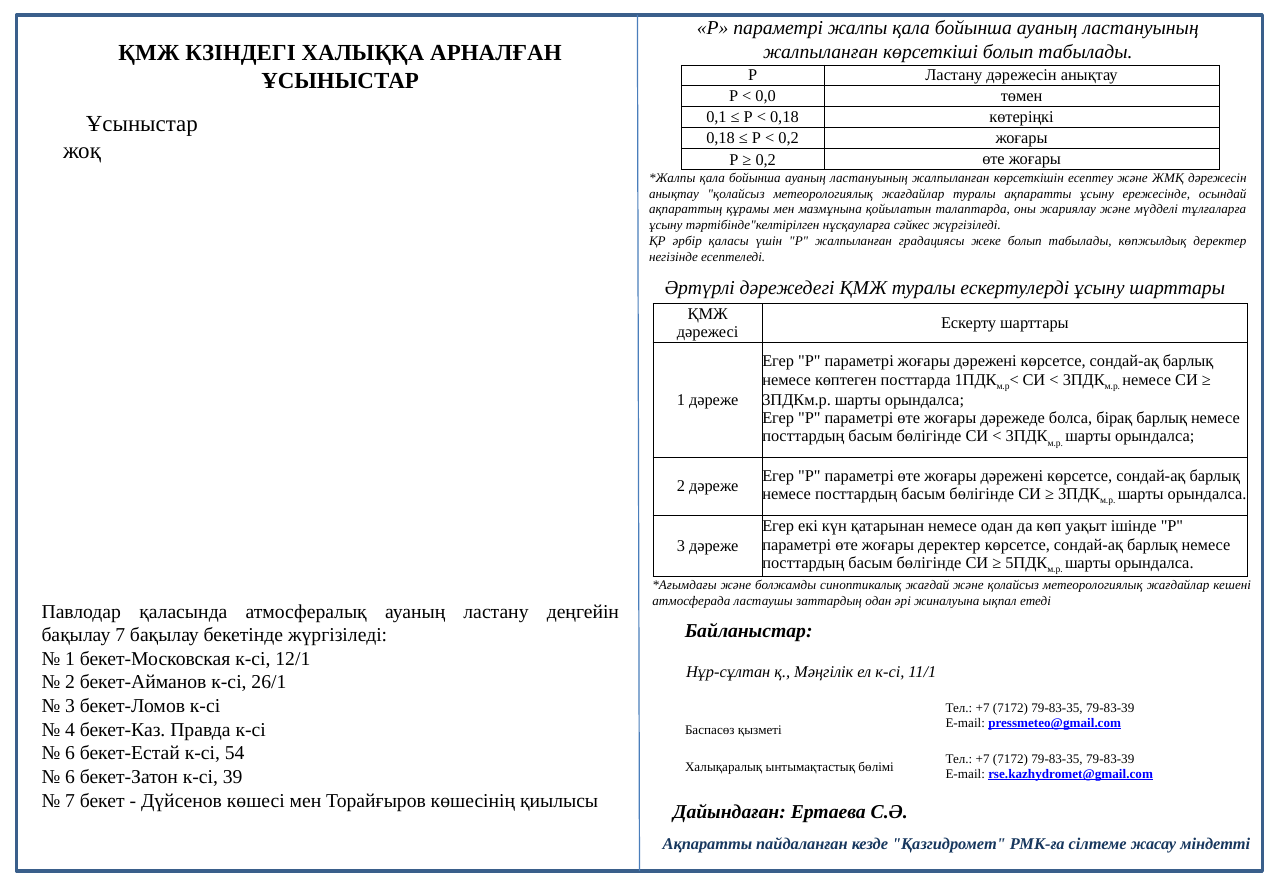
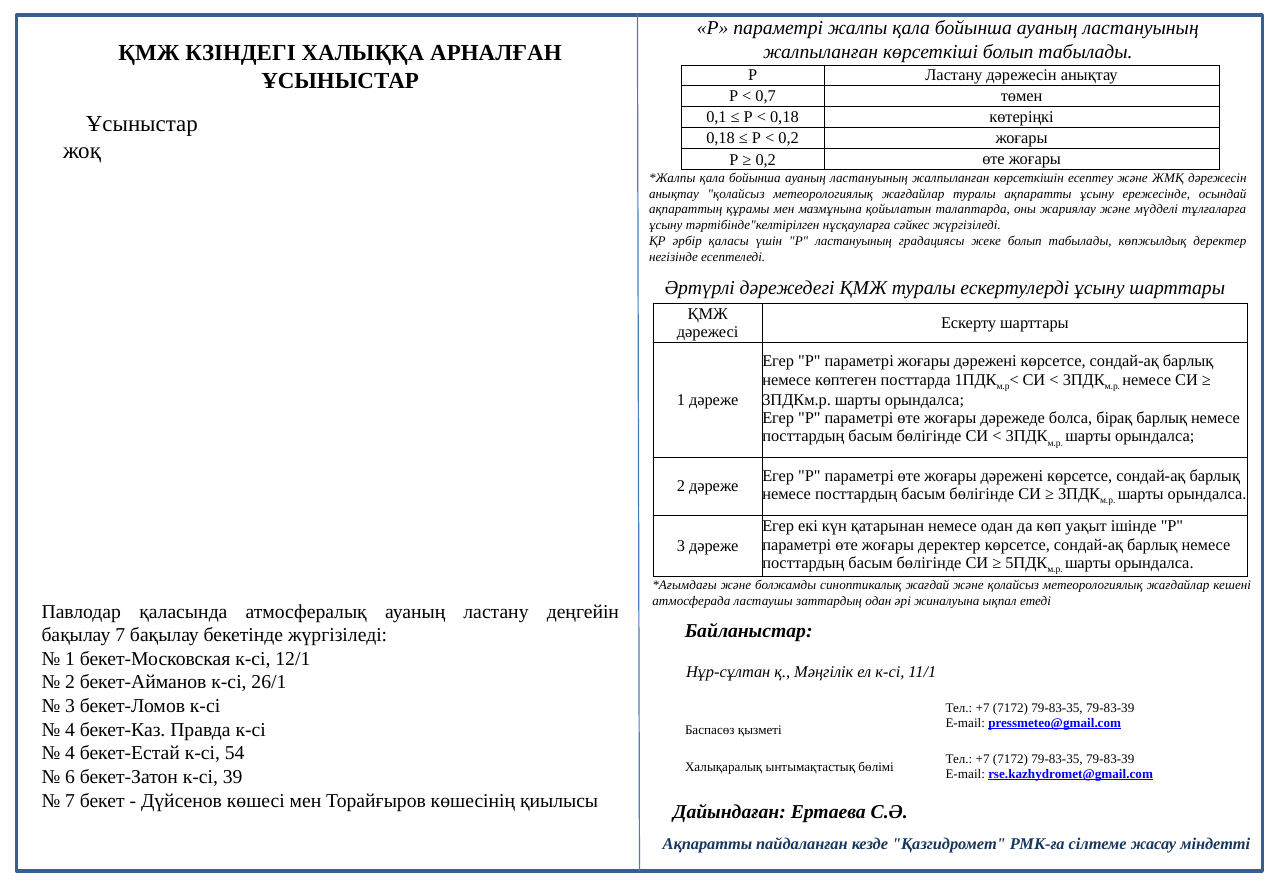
0,0: 0,0 -> 0,7 (766, 96)
Р жалпыланған: жалпыланған -> ластануының (854, 241)
6: 6 -> 4 (70, 753)
